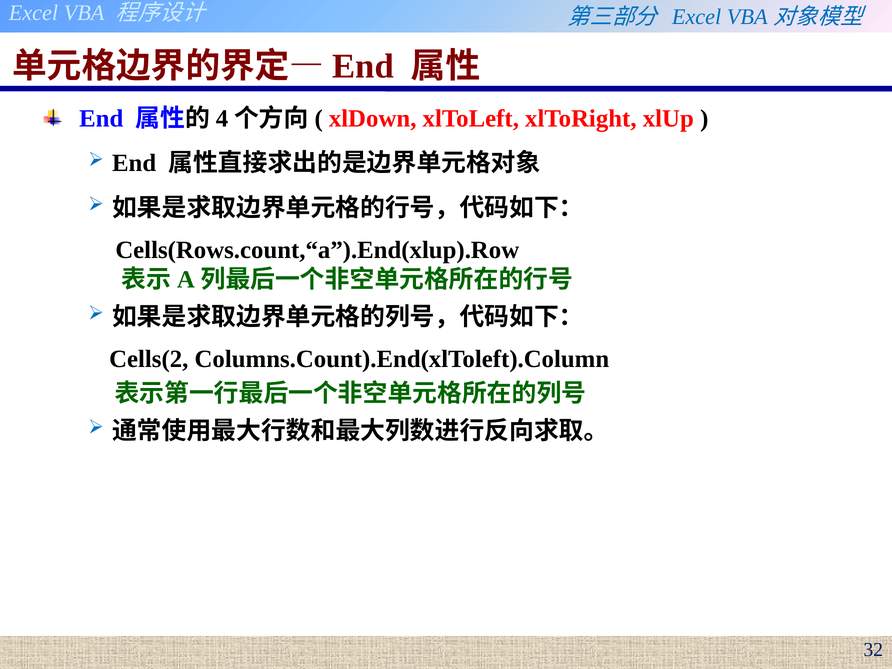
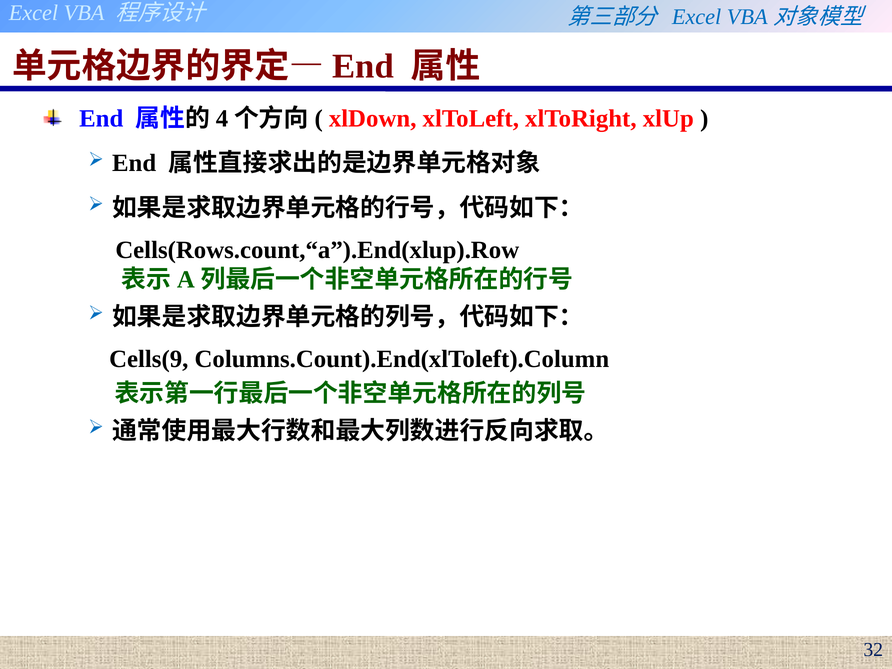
Cells(2: Cells(2 -> Cells(9 (149, 359)
